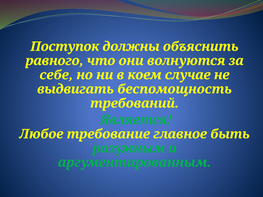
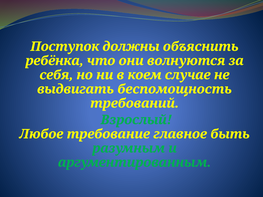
равного: равного -> ребёнка (55, 61)
себе: себе -> себя (56, 75)
Является: Является -> Взрослый (136, 120)
